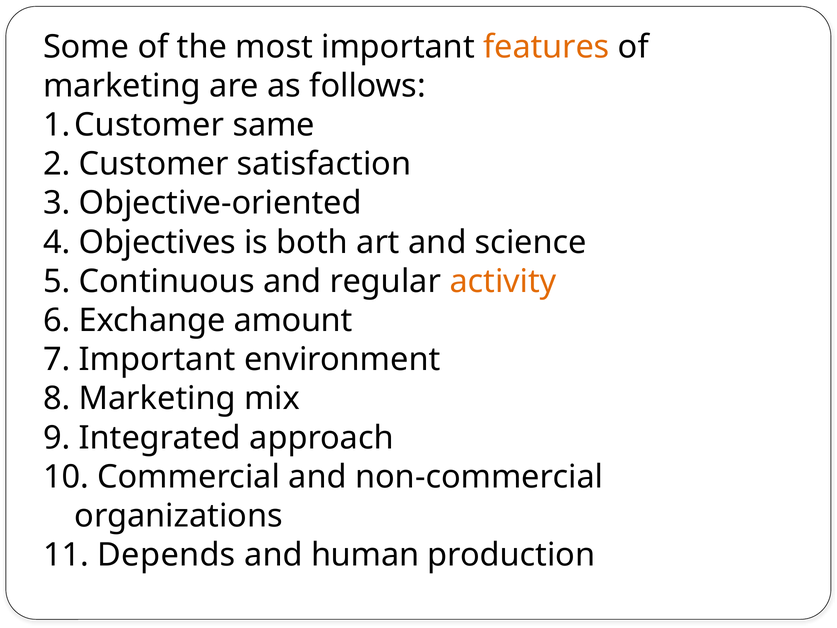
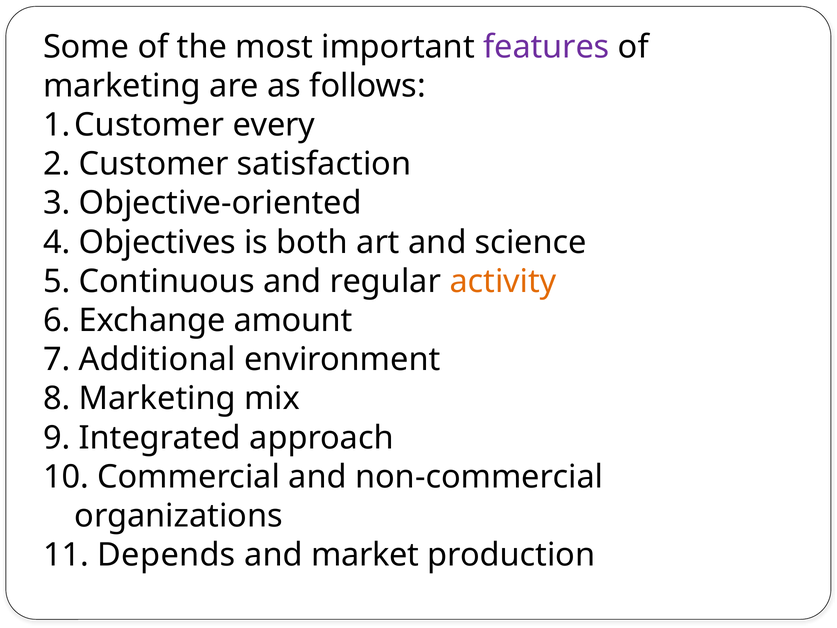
features colour: orange -> purple (546, 47)
same: same -> every (274, 125)
7 Important: Important -> Additional (157, 359)
human: human -> market (365, 555)
